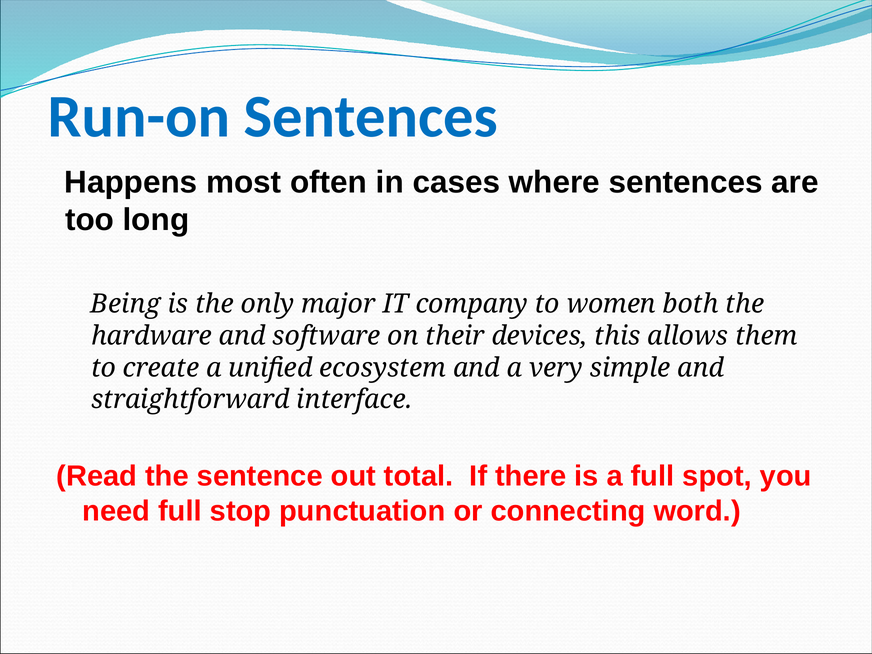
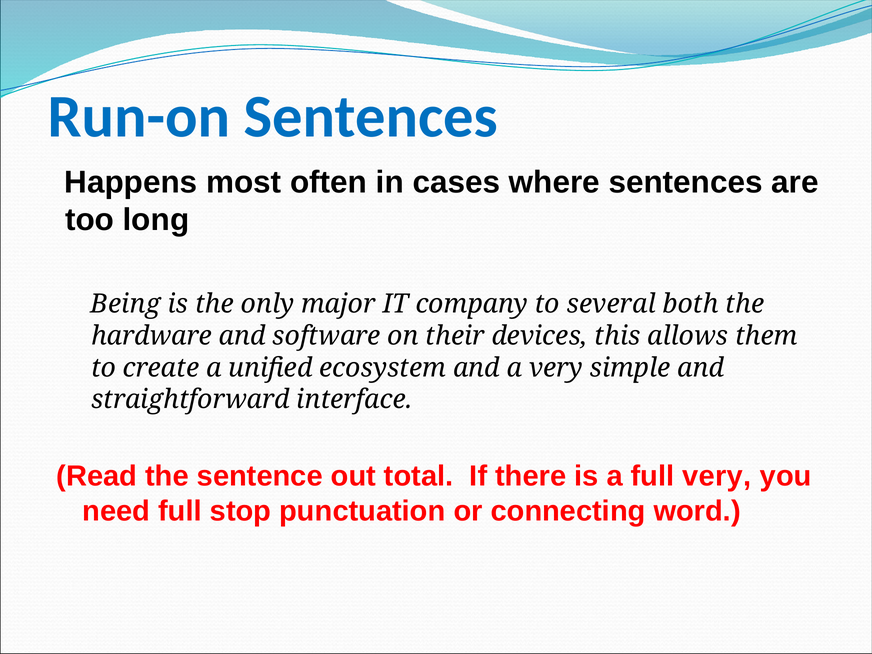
women: women -> several (611, 304)
full spot: spot -> very (717, 476)
